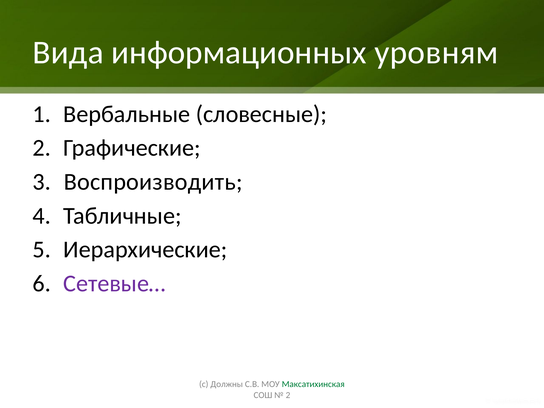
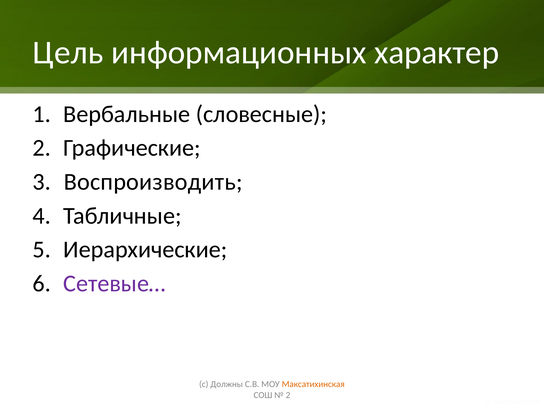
Вида: Вида -> Цель (68, 53)
уровням: уровням -> характер (437, 53)
Максатихинская colour: green -> orange (313, 384)
